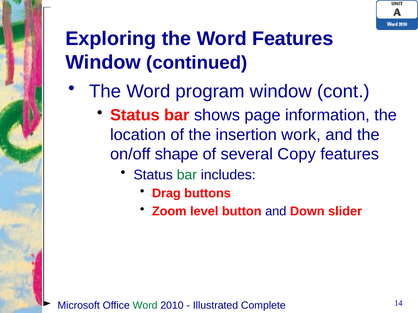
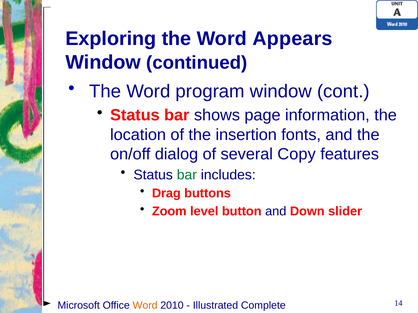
Word Features: Features -> Appears (293, 39)
work: work -> fonts (301, 135)
shape: shape -> dialog (177, 154)
Word colour: green -> orange (145, 306)
